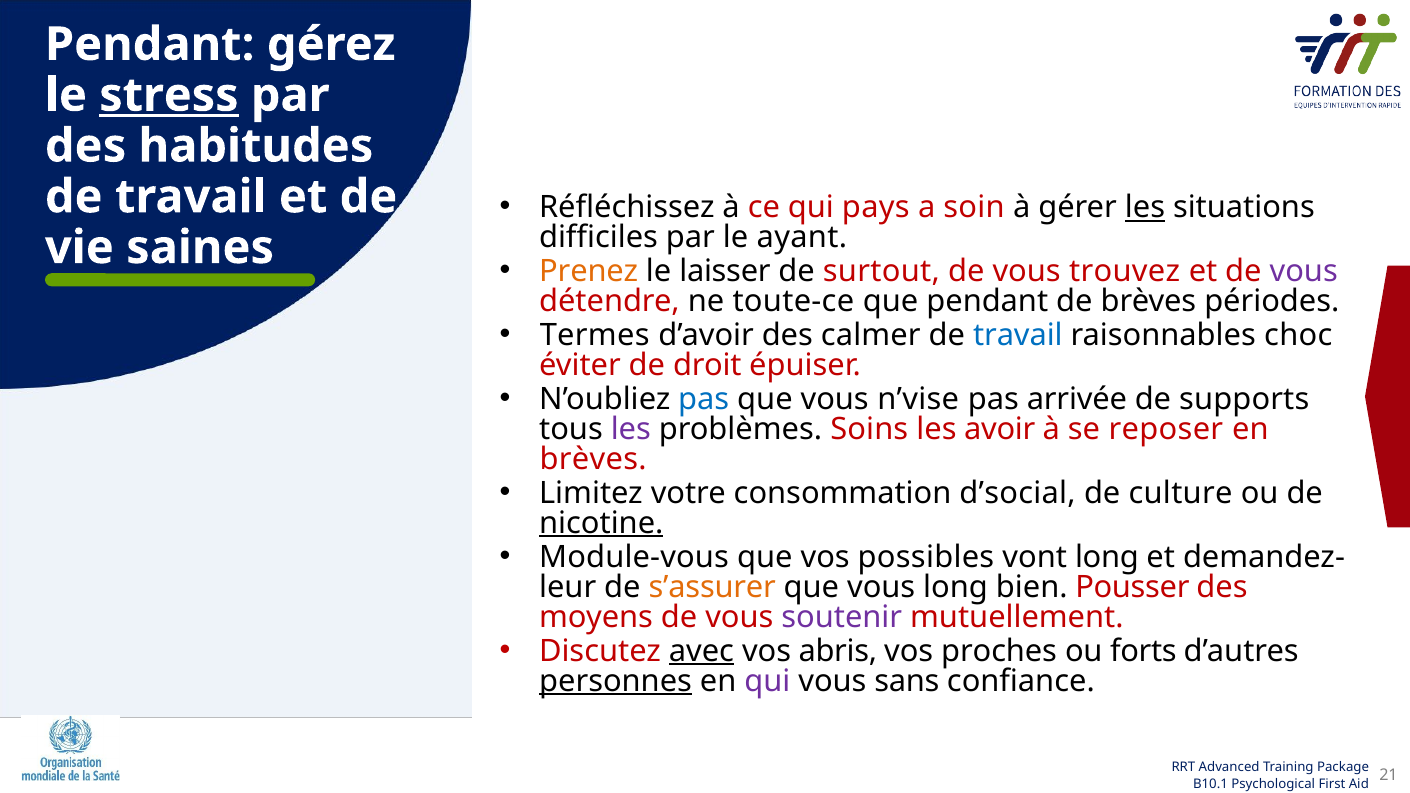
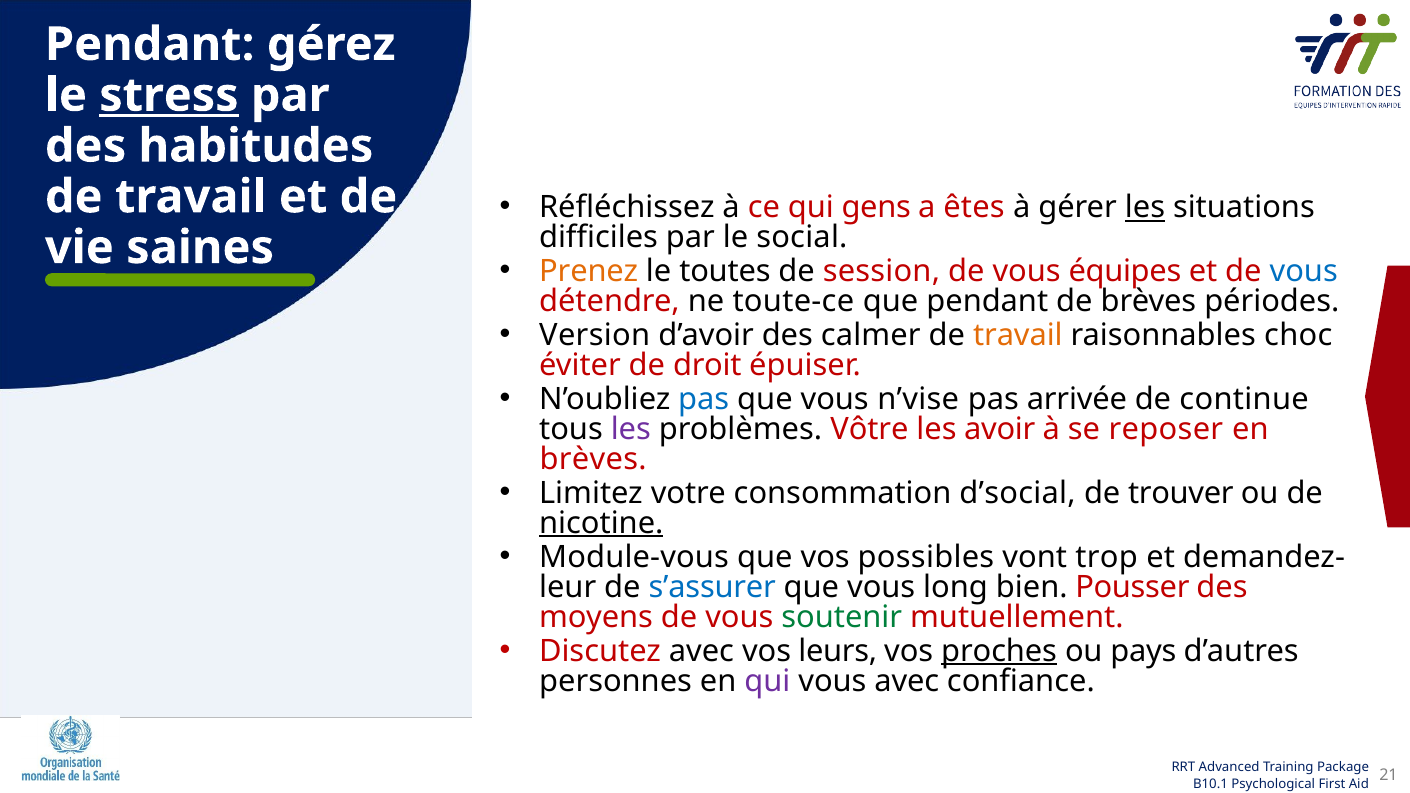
pays: pays -> gens (876, 208)
soin: soin -> êtes (974, 208)
ayant: ayant -> social (802, 238)
laisser: laisser -> toutes (725, 272)
surtout: surtout -> session (881, 272)
trouvez: trouvez -> équipes (1125, 272)
vous colour: purple -> blue (1304, 272)
Termes: Termes -> Version (595, 335)
travail colour: blue -> orange (1018, 335)
supports: supports -> continue (1244, 399)
Soins: Soins -> Vôtre (869, 429)
culture: culture -> trouver (1181, 493)
vont long: long -> trop (1107, 557)
s’assurer colour: orange -> blue (712, 587)
soutenir colour: purple -> green (842, 617)
avec underline: present -> none (701, 651)
abris: abris -> leurs (838, 651)
proches underline: none -> present (999, 651)
forts: forts -> pays (1143, 651)
personnes underline: present -> none (616, 681)
vous sans: sans -> avec (907, 681)
